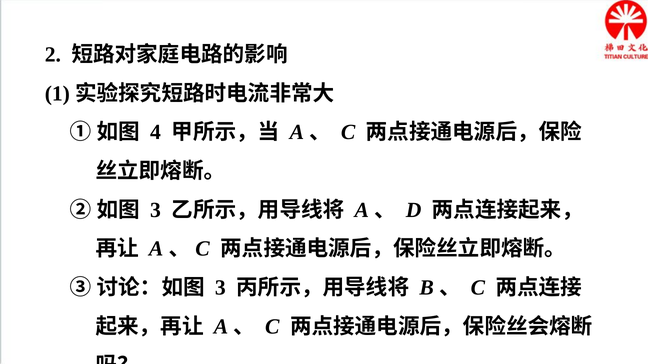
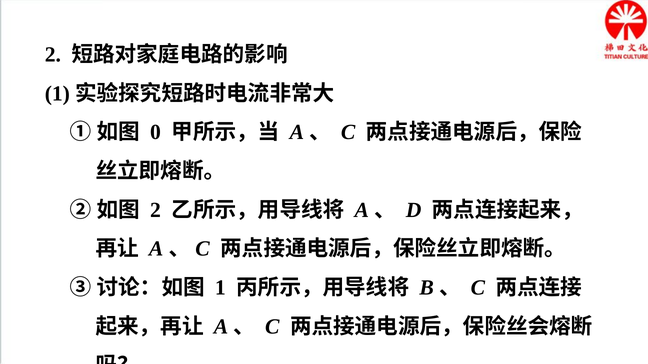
4: 4 -> 0 (155, 132)
3: 3 -> 2 (155, 210)
3: 3 -> 1 (220, 288)
